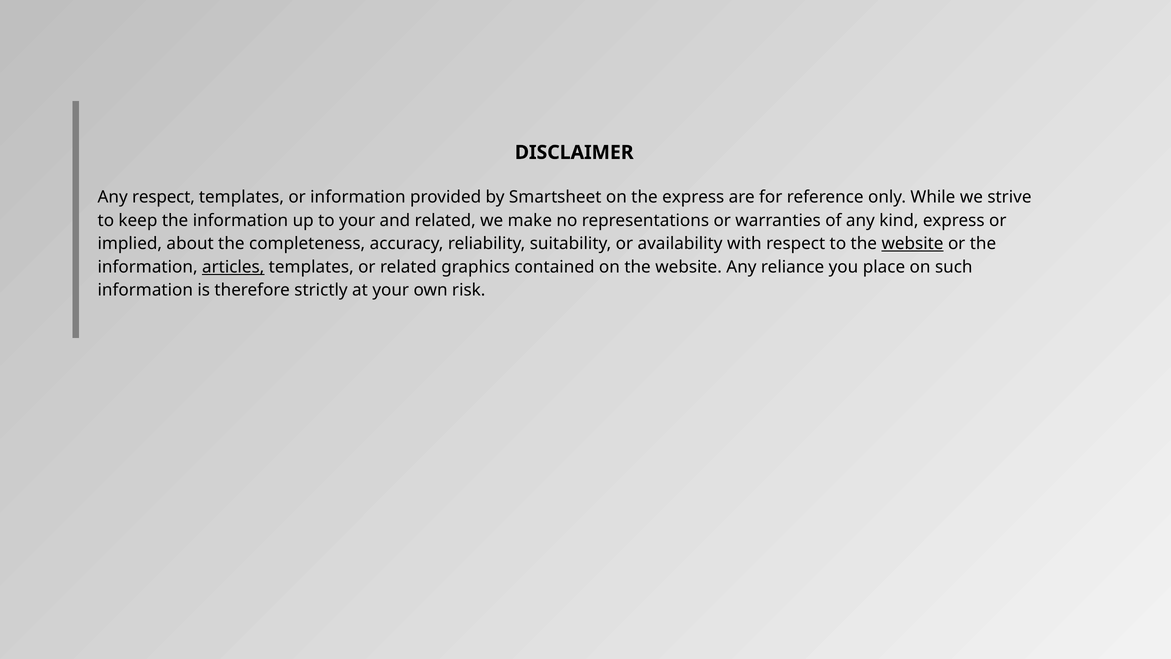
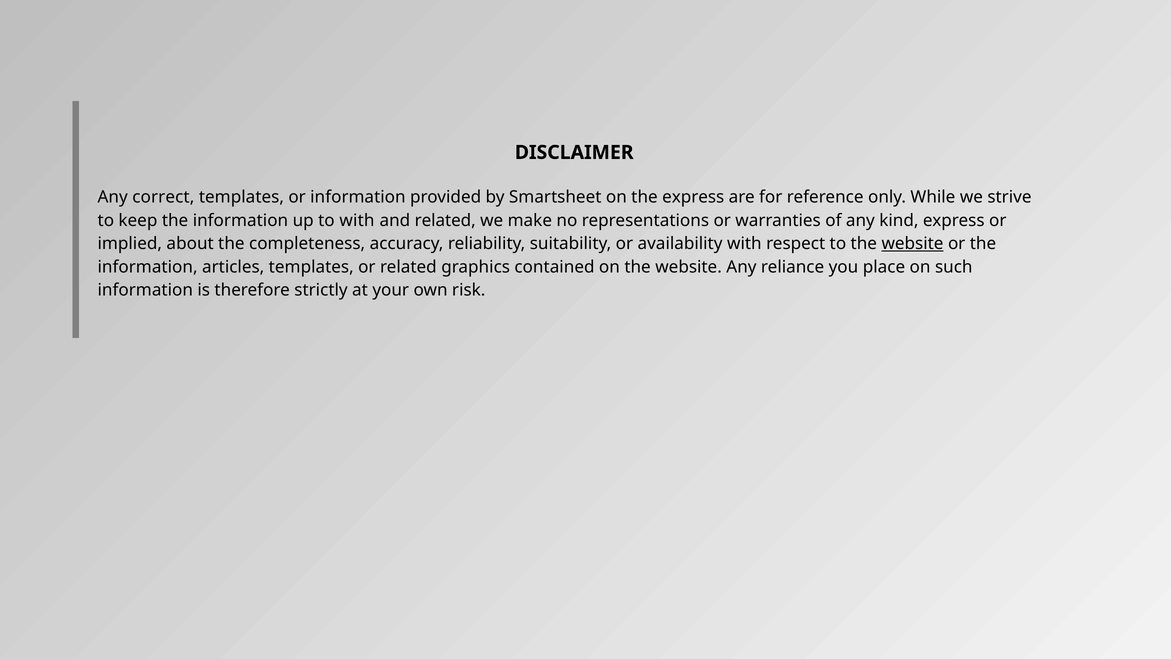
Any respect: respect -> correct (163, 197)
to your: your -> with (357, 220)
articles underline: present -> none (233, 267)
